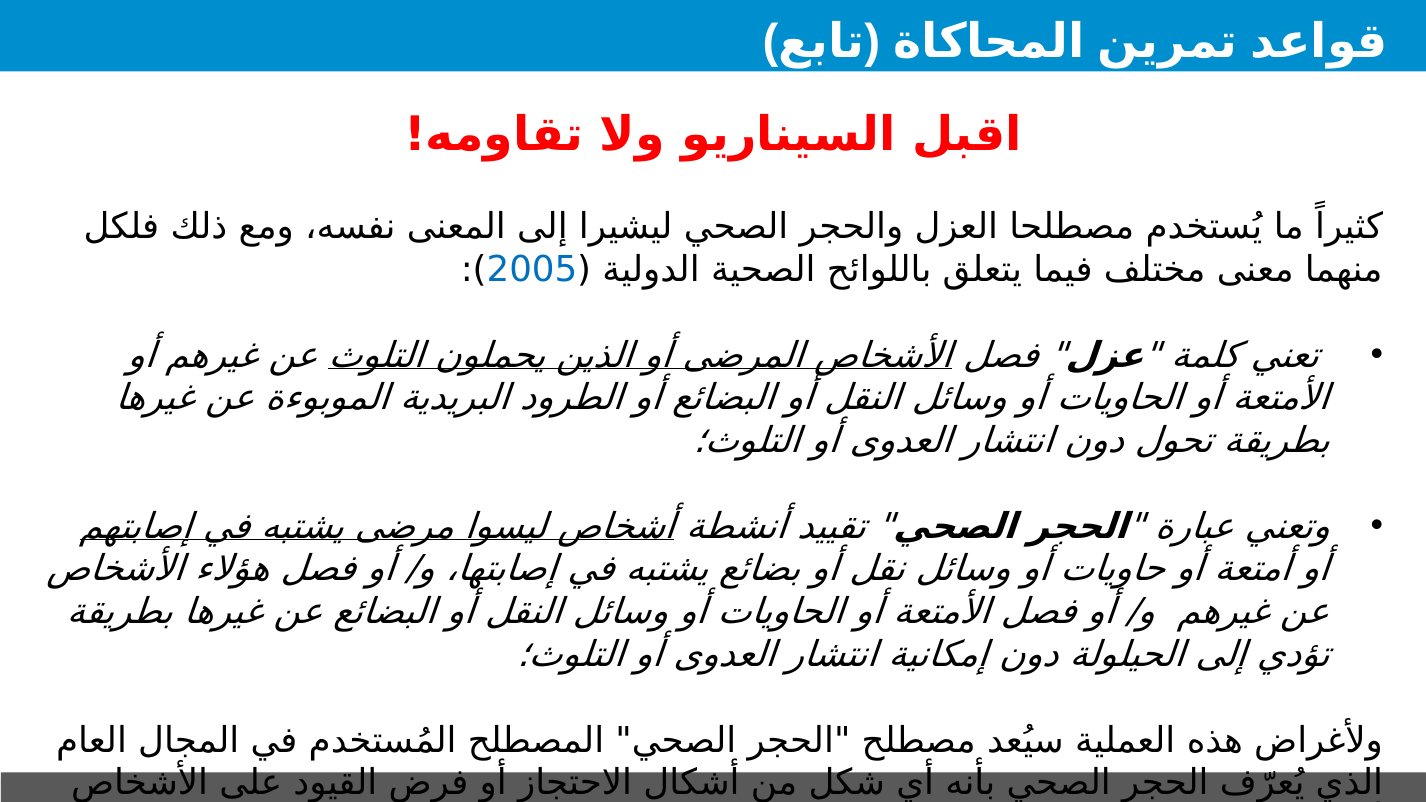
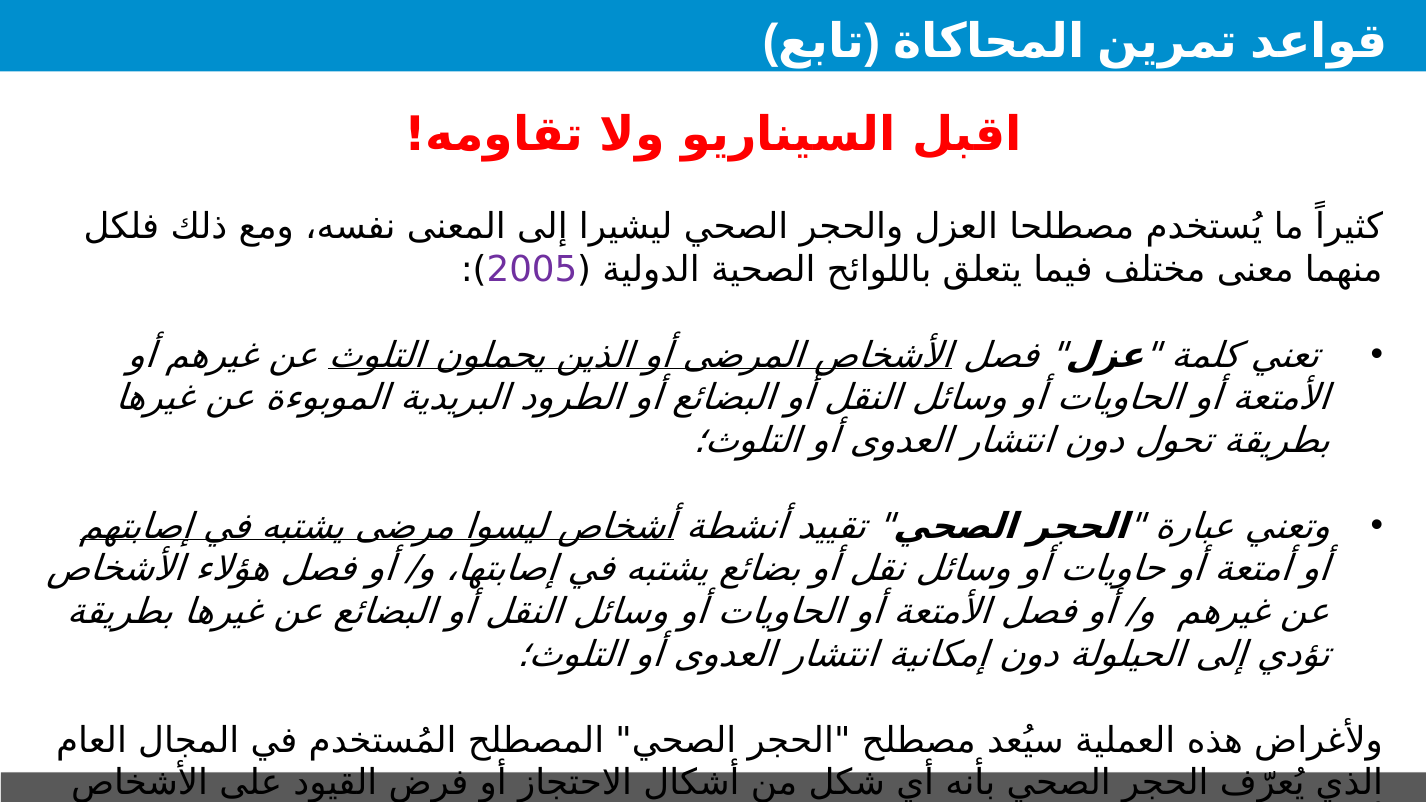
2005 colour: blue -> purple (532, 270)
